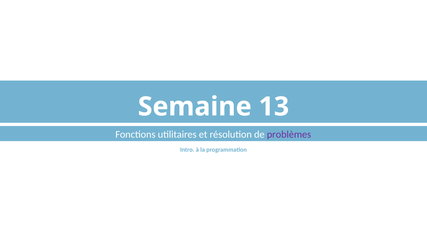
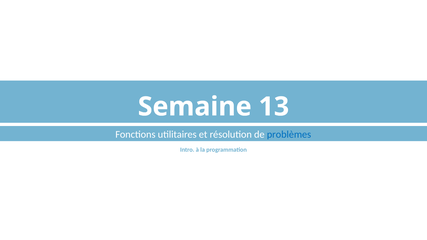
problèmes colour: purple -> blue (289, 135)
